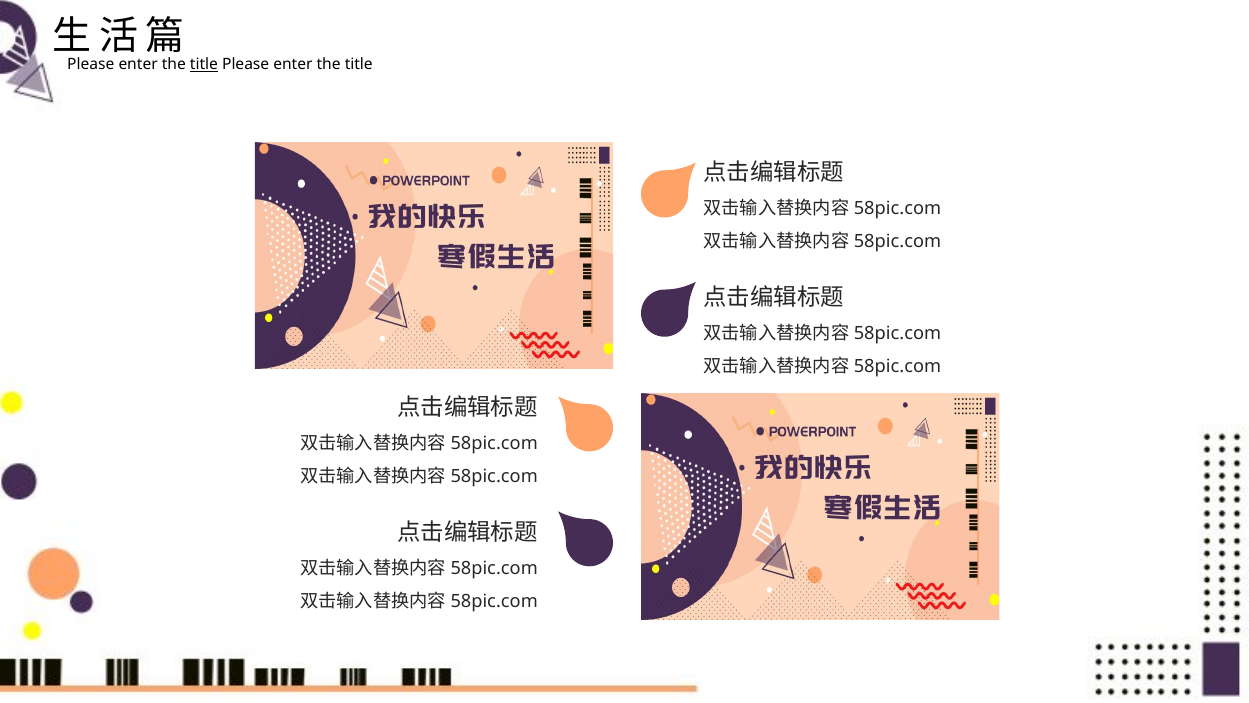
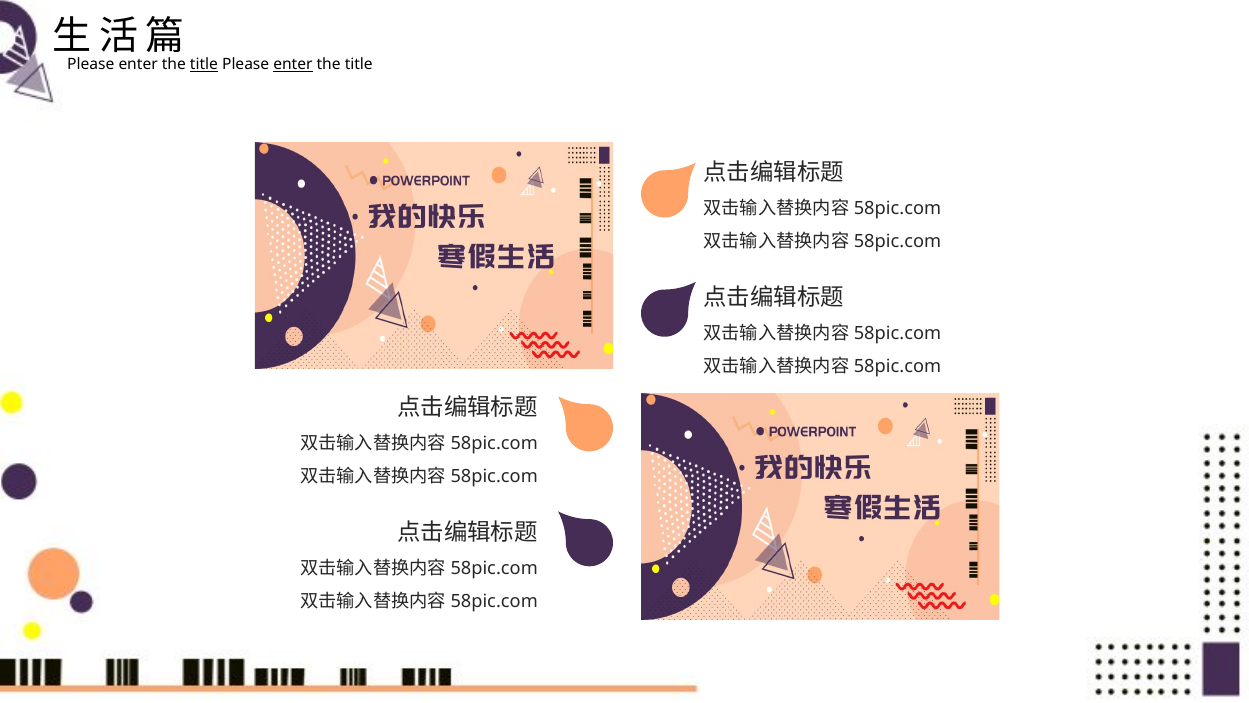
enter underline: none -> present (293, 64)
